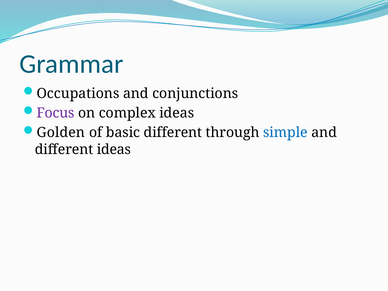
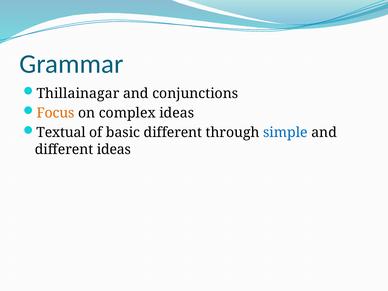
Occupations: Occupations -> Thillainagar (78, 93)
Focus colour: purple -> orange (56, 113)
Golden: Golden -> Textual (61, 133)
